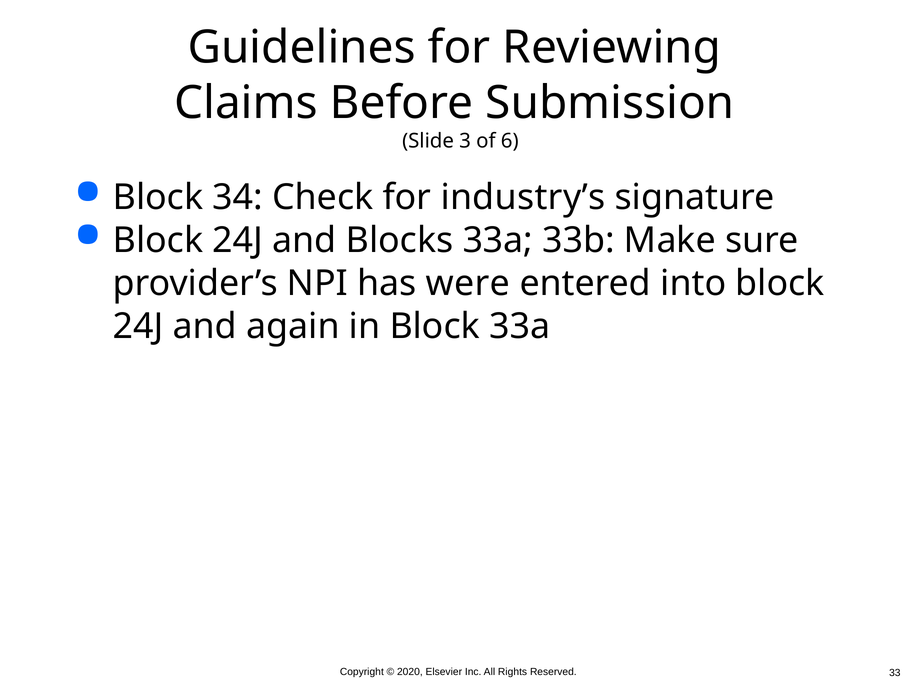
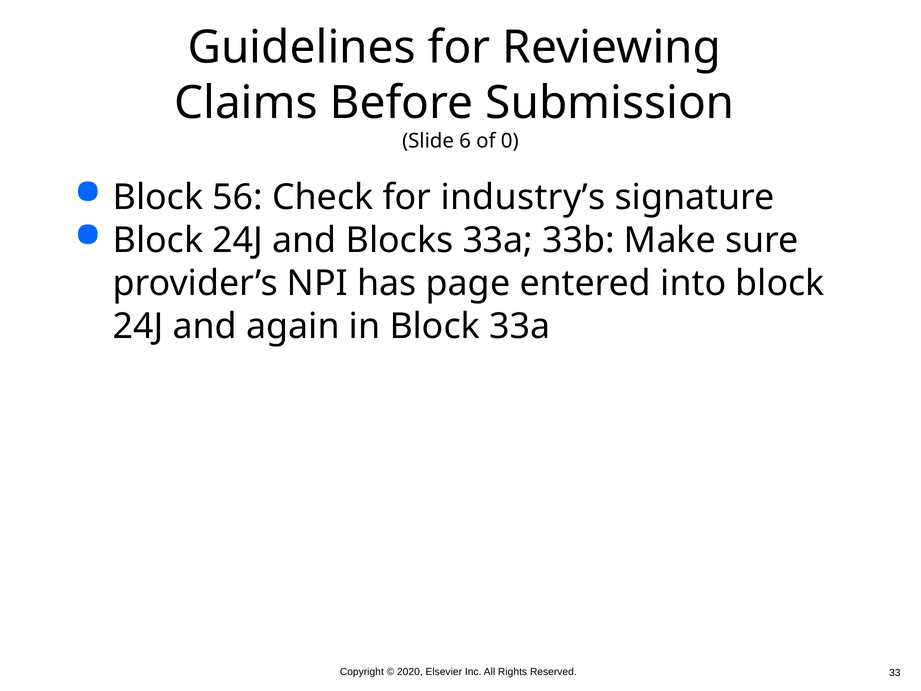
3: 3 -> 6 (465, 141)
6: 6 -> 0 (510, 141)
34: 34 -> 56 (238, 197)
were: were -> page (468, 283)
